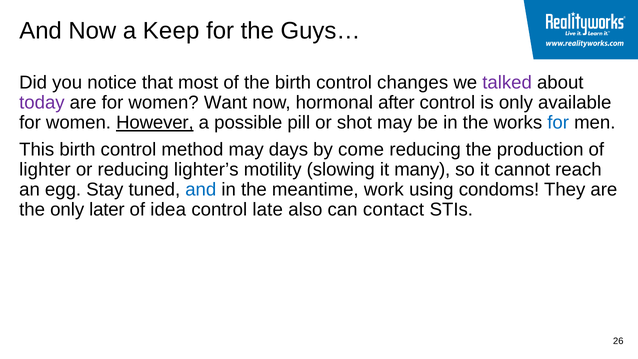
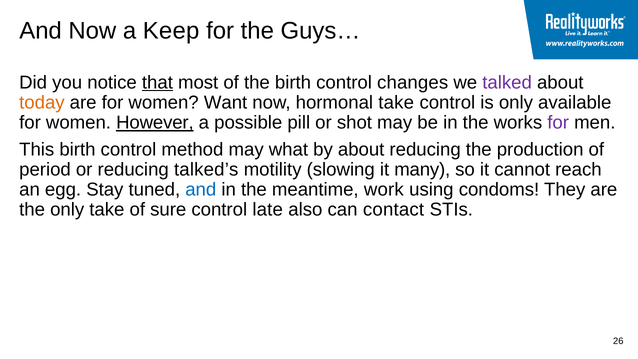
that underline: none -> present (157, 82)
today colour: purple -> orange (42, 103)
hormonal after: after -> take (396, 103)
for colour: blue -> purple (558, 123)
days: days -> what (288, 149)
by come: come -> about (361, 149)
lighter: lighter -> period (45, 170)
lighter’s: lighter’s -> talked’s (206, 170)
only later: later -> take (107, 210)
idea: idea -> sure (168, 210)
